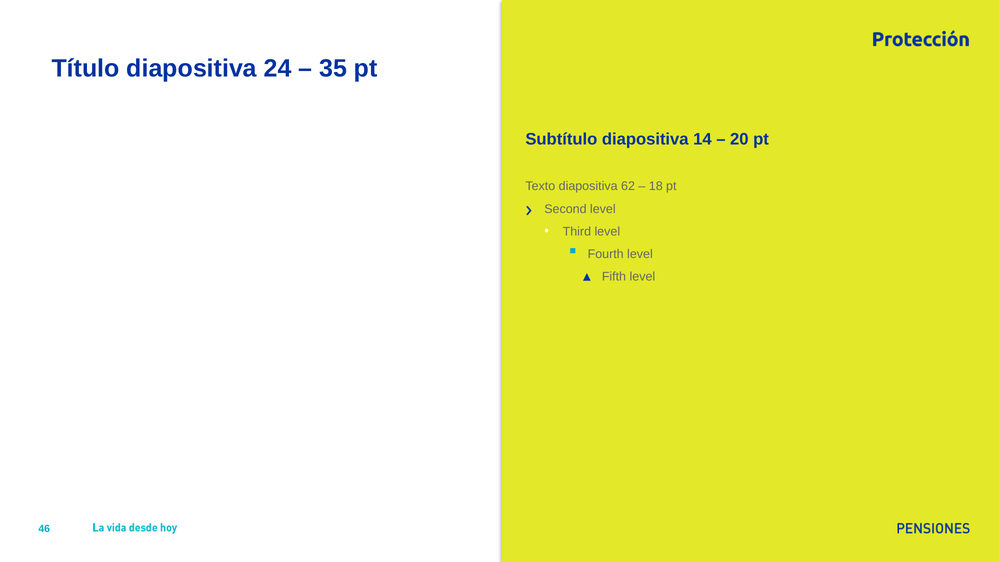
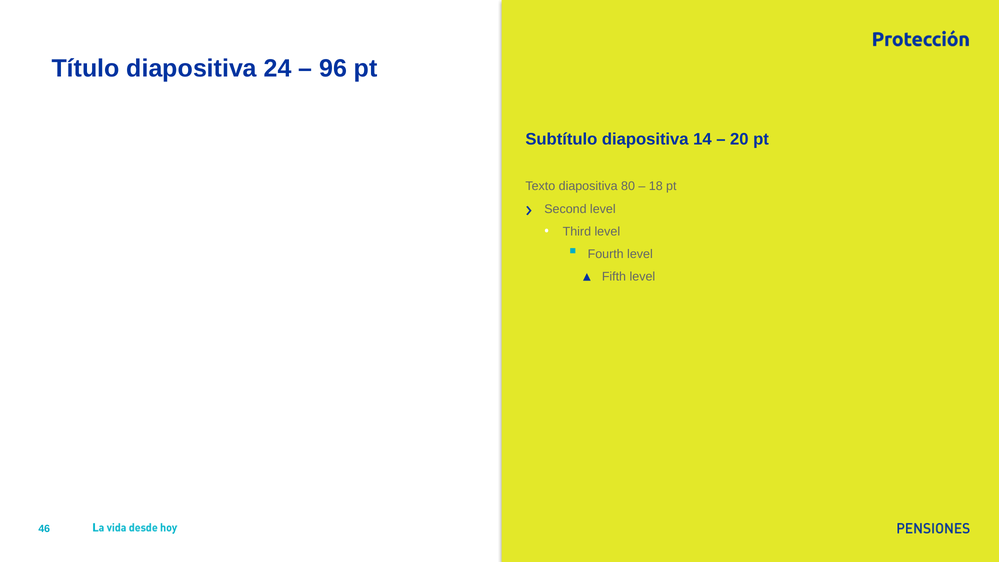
35: 35 -> 96 (333, 68)
62: 62 -> 80 (628, 186)
